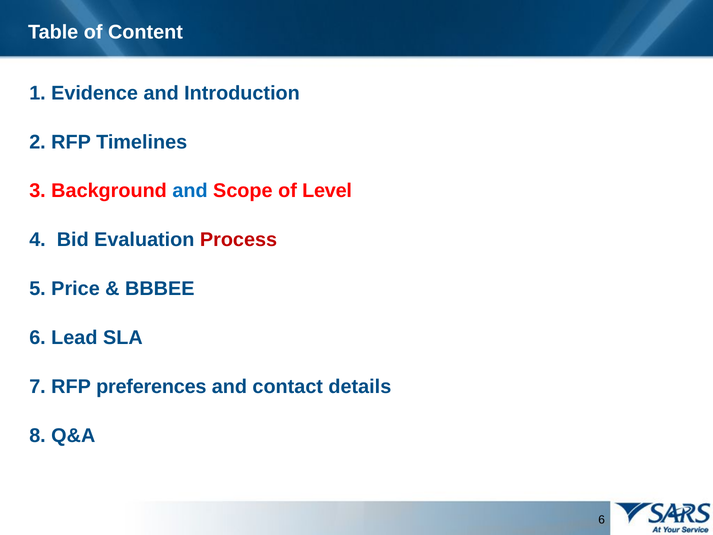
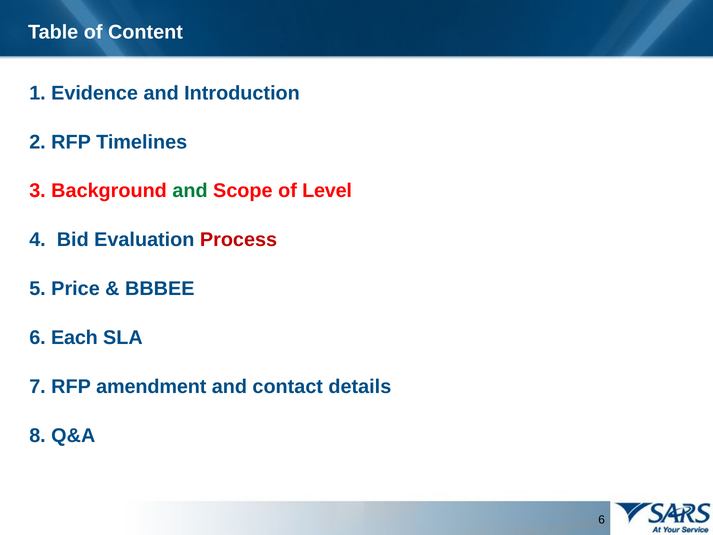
and colour: blue -> green (190, 191)
Lead: Lead -> Each (74, 338)
preferences: preferences -> amendment (151, 387)
